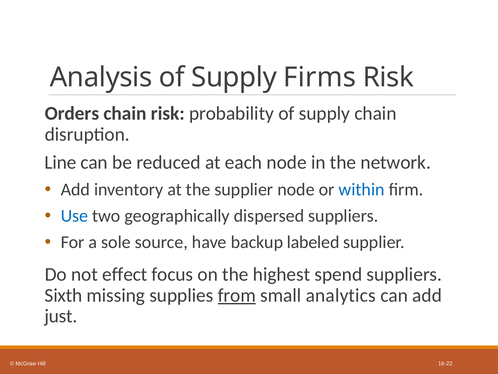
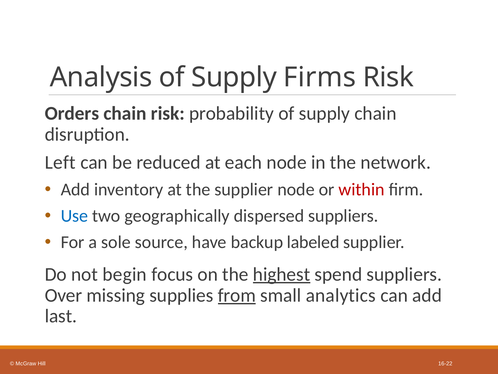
Line: Line -> Left (60, 162)
within colour: blue -> red (362, 189)
effect: effect -> begin (125, 274)
highest underline: none -> present (282, 274)
Sixth: Sixth -> Over (63, 295)
just: just -> last (61, 316)
